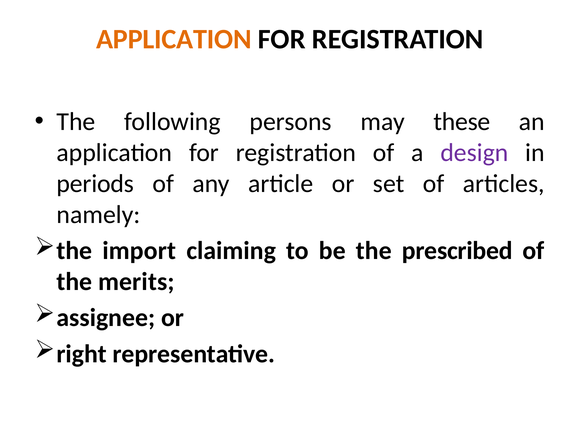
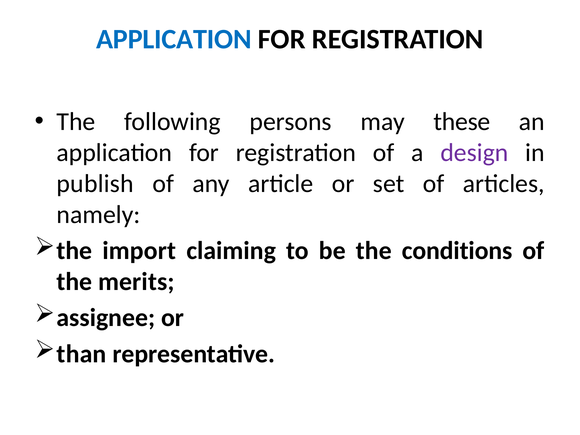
APPLICATION colour: orange -> blue (174, 39)
periods: periods -> publish (95, 184)
prescribed: prescribed -> conditions (457, 251)
right: right -> than (82, 354)
